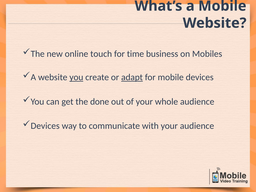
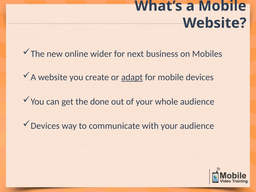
touch: touch -> wider (101, 54)
time: time -> next (135, 54)
you underline: present -> none (76, 77)
